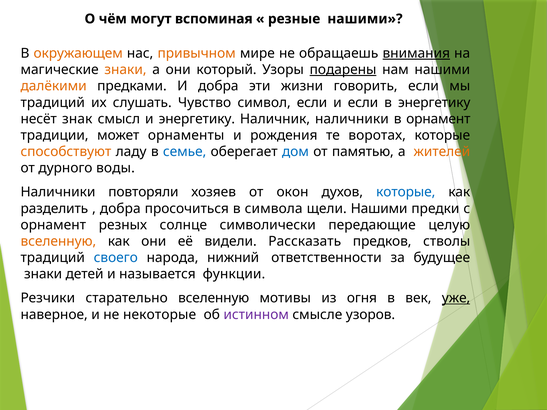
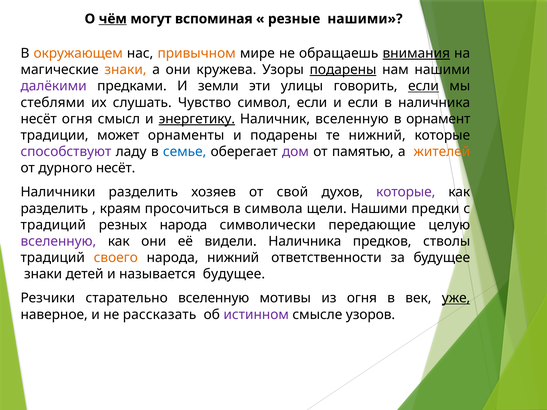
чём underline: none -> present (113, 19)
который: который -> кружева (226, 70)
далёкими colour: orange -> purple (54, 86)
И добра: добра -> земли (218, 86)
жизни: жизни -> улицы (302, 86)
если underline: none -> present (423, 86)
традиций: традиций -> стеблями (53, 103)
в энергетику: энергетику -> наличника (434, 103)
несёт знак: знак -> огня (77, 119)
энергетику underline: none -> present (197, 119)
Наличник наличники: наличники -> вселенную (352, 119)
и рождения: рождения -> подарены (284, 135)
те воротах: воротах -> нижний (377, 135)
способствуют colour: orange -> purple (66, 152)
дом colour: blue -> purple (295, 152)
дурного воды: воды -> несёт (116, 168)
Наличники повторяли: повторяли -> разделить (143, 192)
окон: окон -> свой (292, 192)
которые colour: blue -> purple (406, 192)
добра: добра -> краям (120, 209)
орнамент: орнамент -> традиций (53, 225)
резных солнце: солнце -> народа (183, 225)
вселенную colour: orange -> purple (58, 241)
видели Рассказать: Рассказать -> Наличника (305, 241)
своего colour: blue -> orange (116, 258)
называется функции: функции -> будущее (234, 274)
некоторые: некоторые -> рассказать (160, 315)
